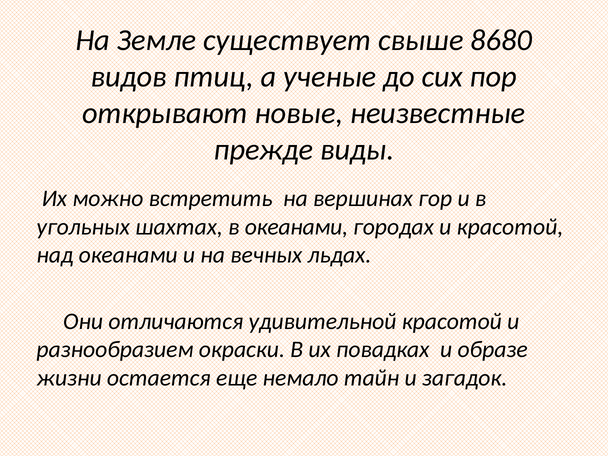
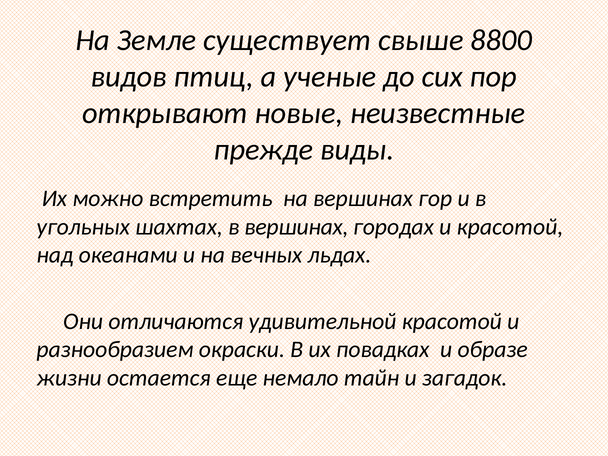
8680: 8680 -> 8800 (501, 40)
в океанами: океанами -> вершинах (296, 227)
